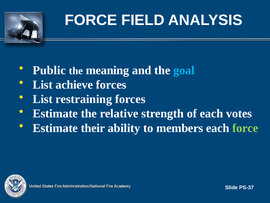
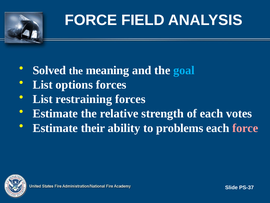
Public: Public -> Solved (49, 70)
achieve: achieve -> options (74, 85)
members: members -> problems (180, 128)
force colour: light green -> pink (245, 128)
